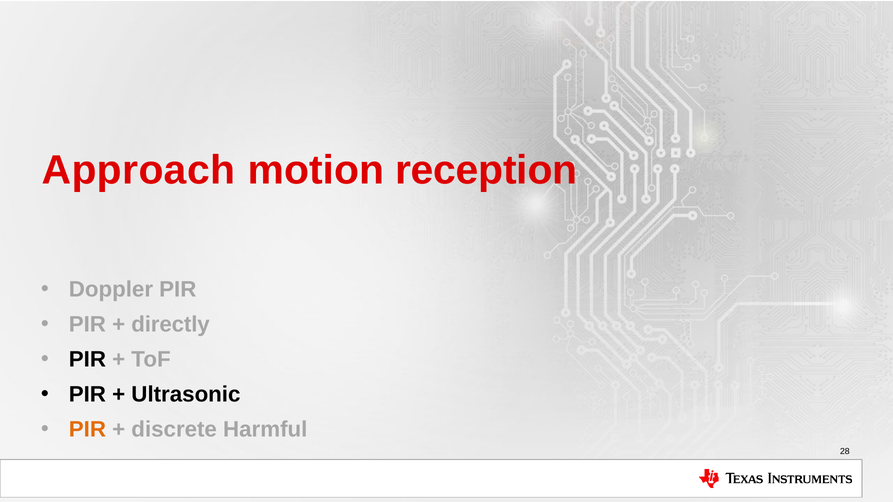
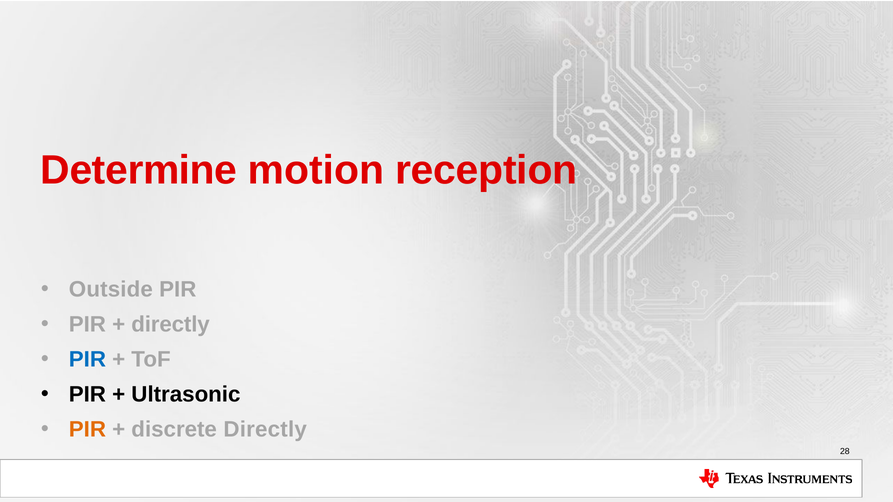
Approach: Approach -> Determine (139, 171)
Doppler: Doppler -> Outside (111, 290)
PIR colour: black -> blue (87, 360)
discrete Harmful: Harmful -> Directly (265, 430)
